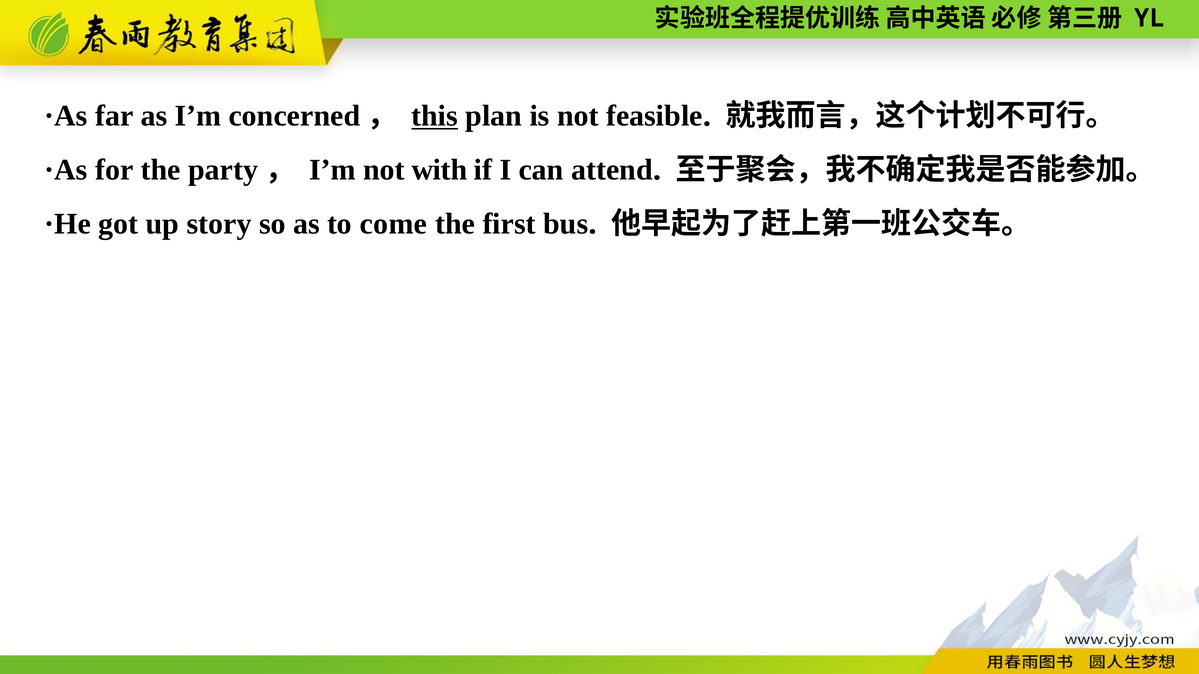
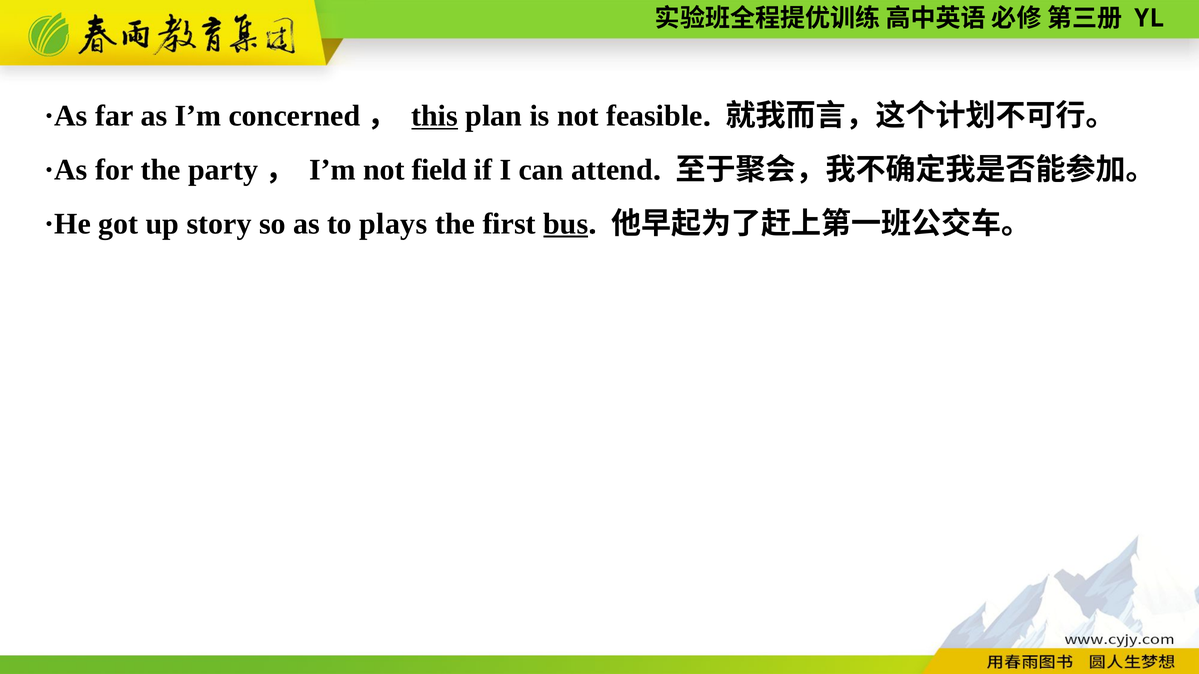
with: with -> field (439, 170)
come: come -> plays (393, 224)
bus underline: none -> present (566, 224)
